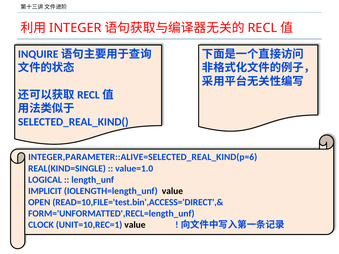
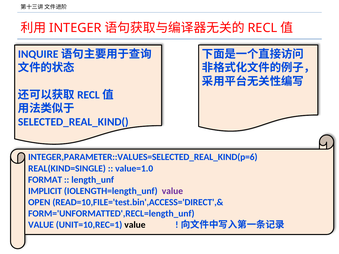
INTEGER,PARAMETER::ALIVE=SELECTED_REAL_KIND(p=6: INTEGER,PARAMETER::ALIVE=SELECTED_REAL_KIND(p=6 -> INTEGER,PARAMETER::VALUES=SELECTED_REAL_KIND(p=6 (143, 157)
LOGICAL: LOGICAL -> FORMAT (45, 180)
value colour: black -> purple (172, 191)
CLOCK: CLOCK -> VALUE (41, 225)
